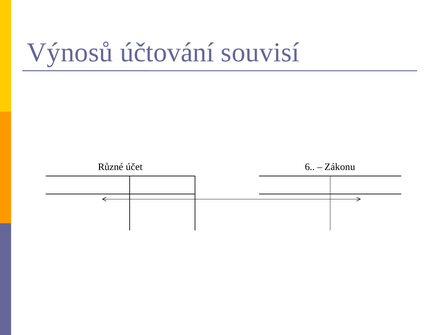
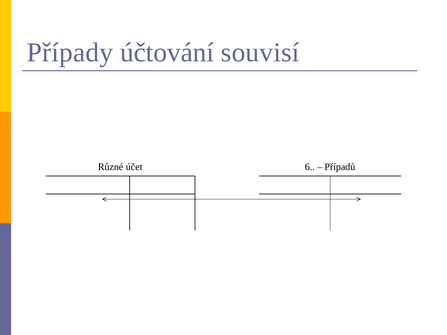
Výnosů: Výnosů -> Případy (70, 53)
Zákonu: Zákonu -> Případů (340, 167)
